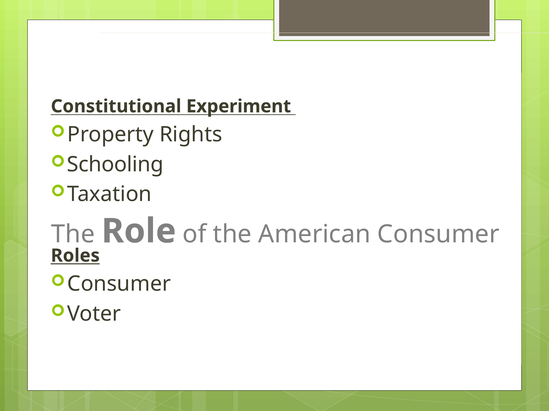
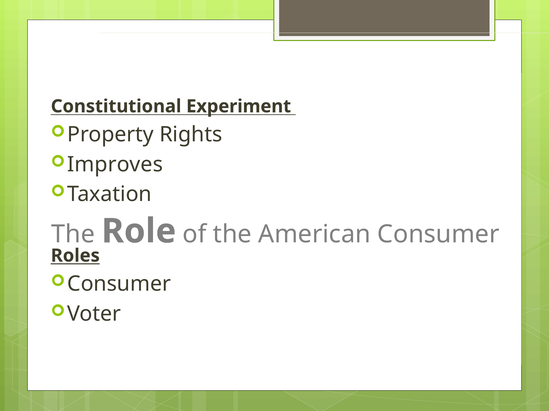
Schooling: Schooling -> Improves (115, 165)
